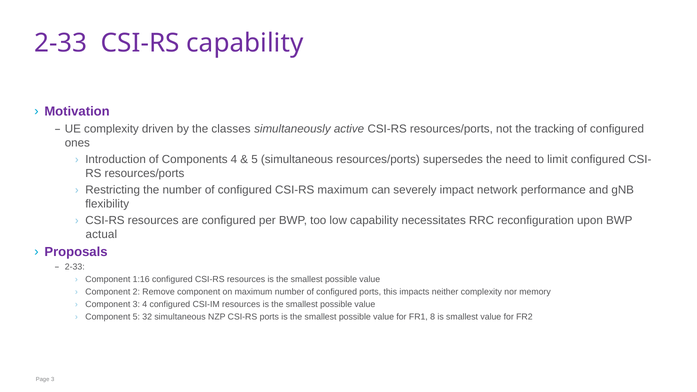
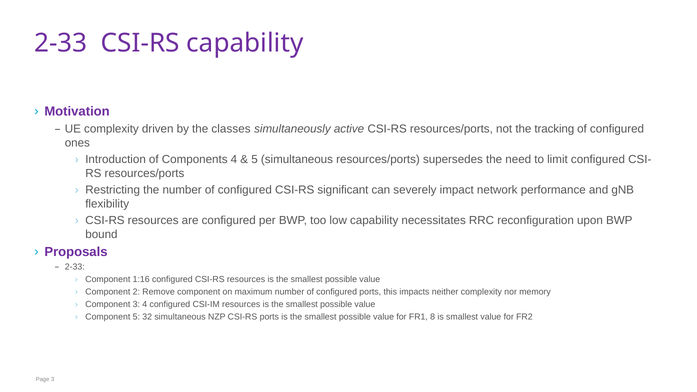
CSI-RS maximum: maximum -> significant (343, 190)
actual: actual -> bound (101, 234)
